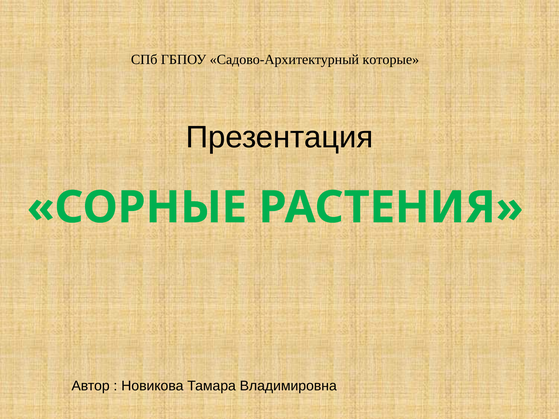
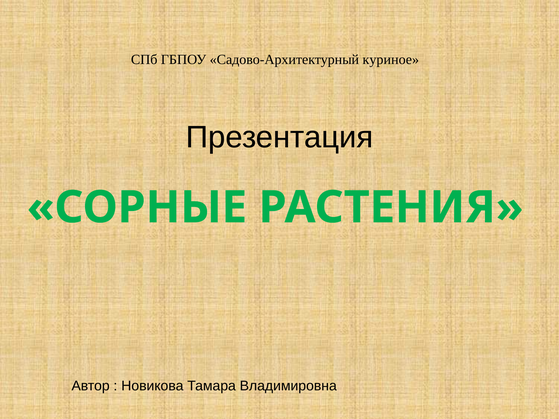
которые: которые -> куриное (391, 60)
